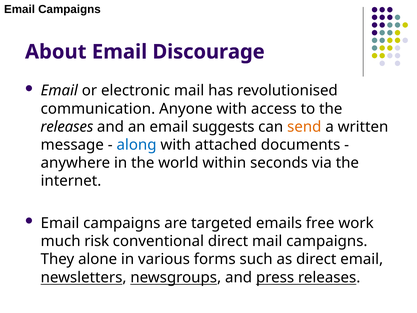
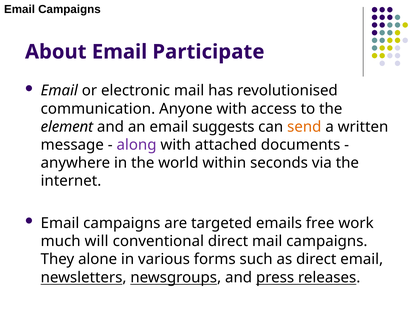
Discourage: Discourage -> Participate (208, 52)
releases: releases -> element (67, 127)
along colour: blue -> purple (137, 145)
risk: risk -> will (97, 241)
